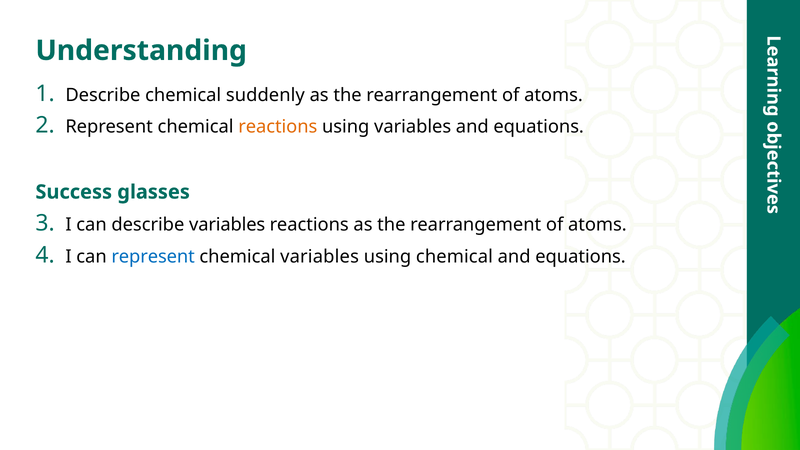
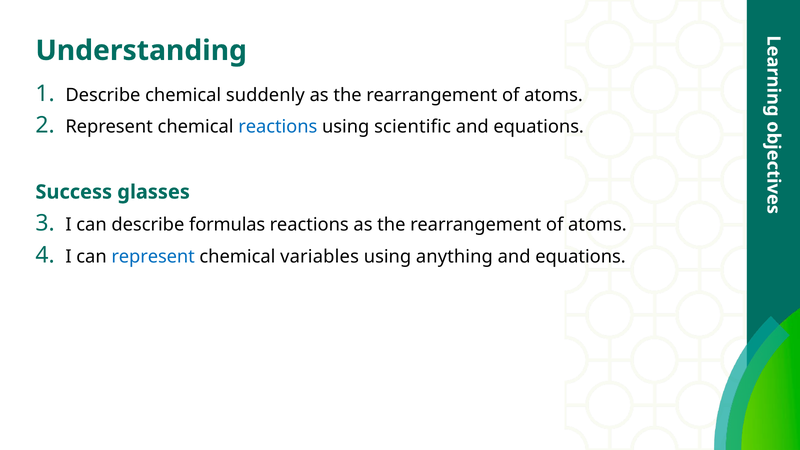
reactions colour: orange -> blue (278, 127)
using variables: variables -> scientific (413, 127)
describe variables: variables -> formulas (227, 225)
using chemical: chemical -> anything (454, 257)
